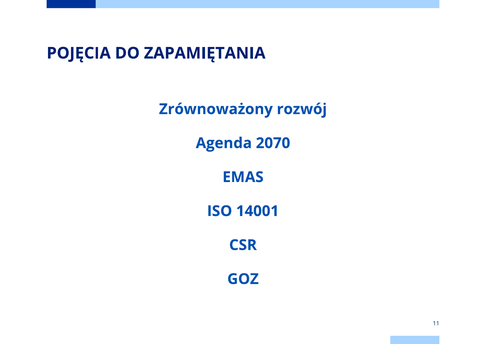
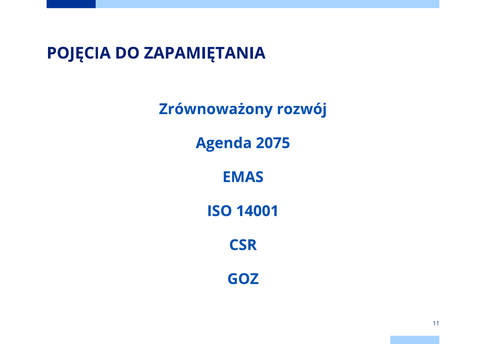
2070: 2070 -> 2075 (273, 143)
